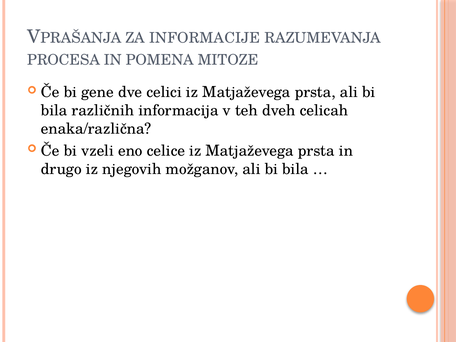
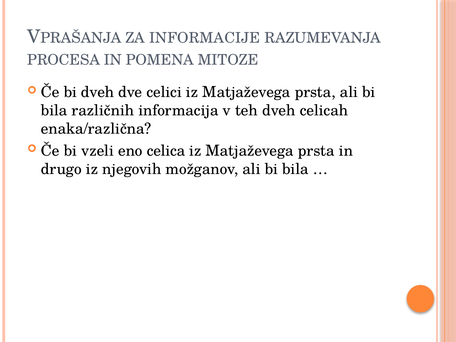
bi gene: gene -> dveh (98, 92)
celice: celice -> celica (166, 151)
